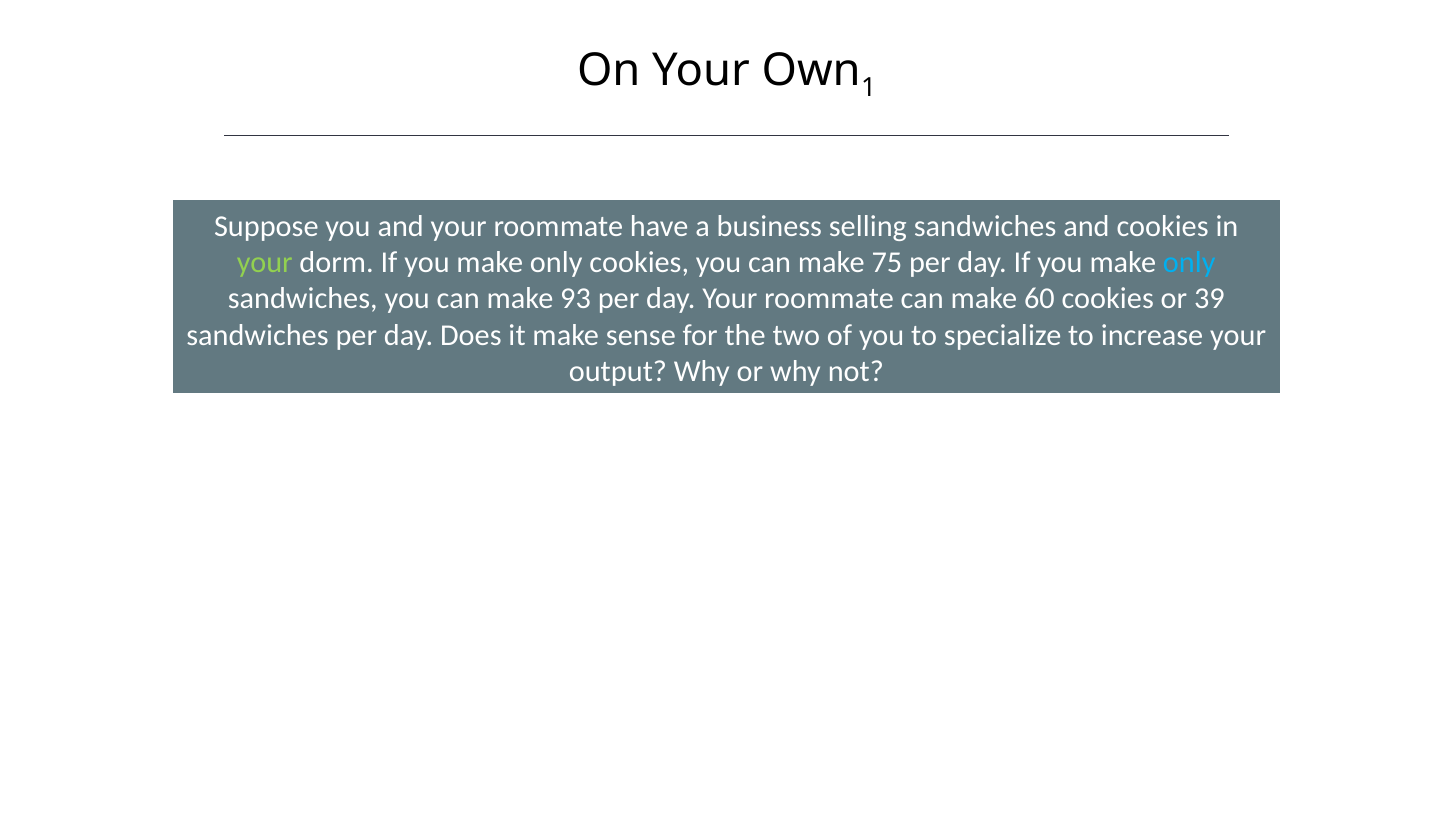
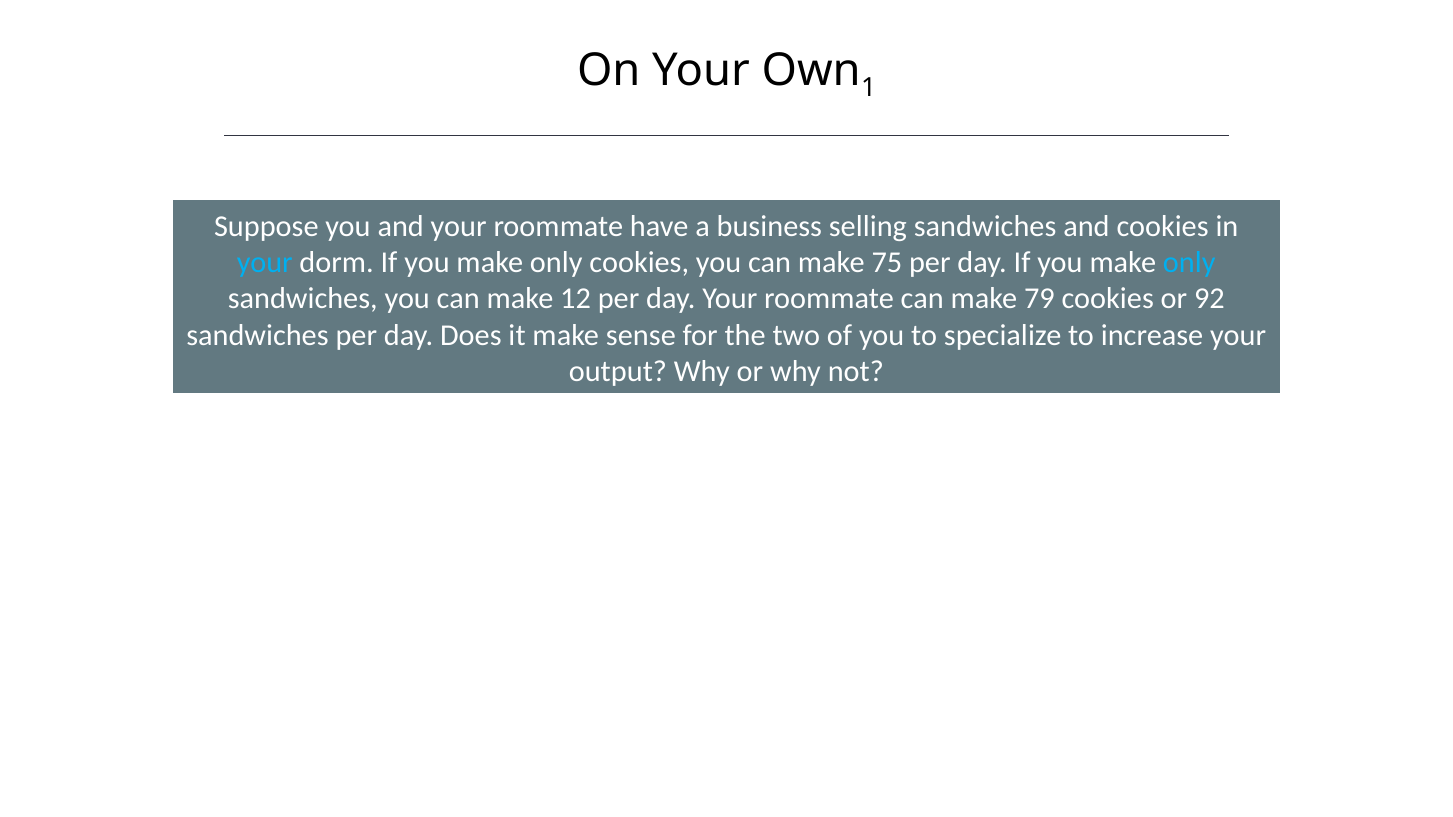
your colour: light green -> light blue (265, 263)
93: 93 -> 12 (576, 299)
60: 60 -> 79 (1039, 299)
39: 39 -> 92 (1209, 299)
